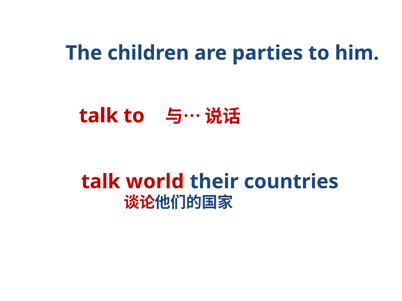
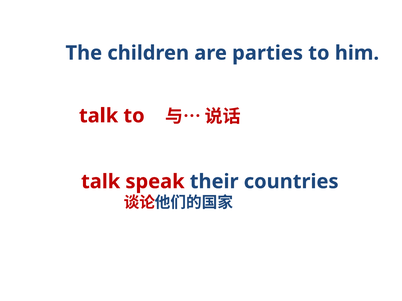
world: world -> speak (155, 182)
